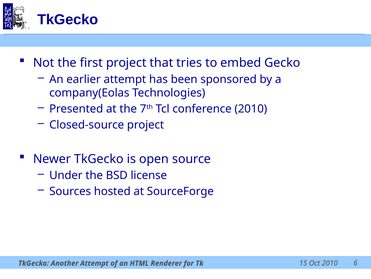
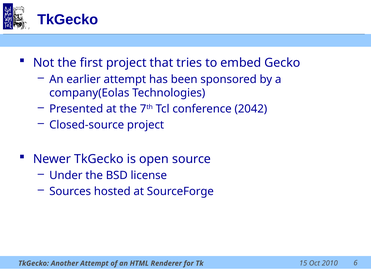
conference 2010: 2010 -> 2042 (251, 109)
